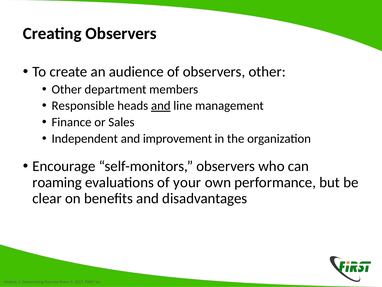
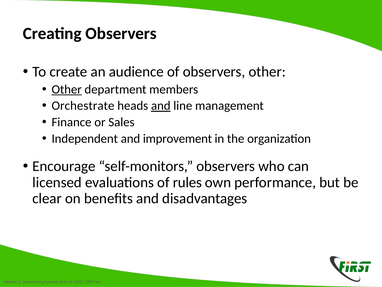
Other underline: none -> present (67, 89)
Responsible: Responsible -> Orchestrate (83, 106)
roaming: roaming -> licensed (57, 182)
your: your -> rules (187, 182)
